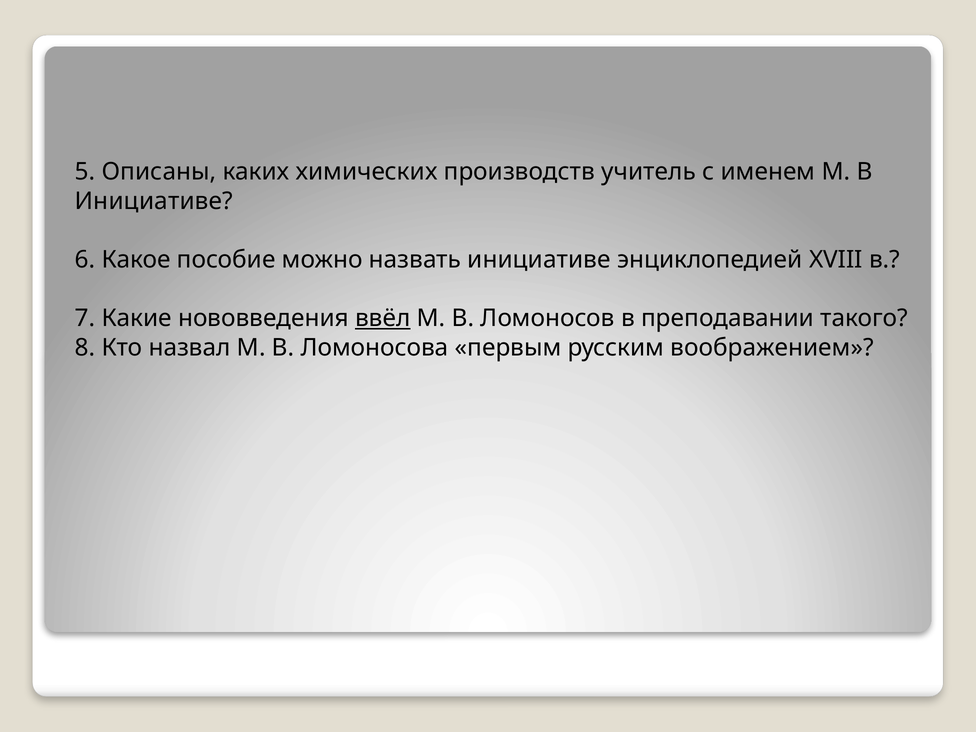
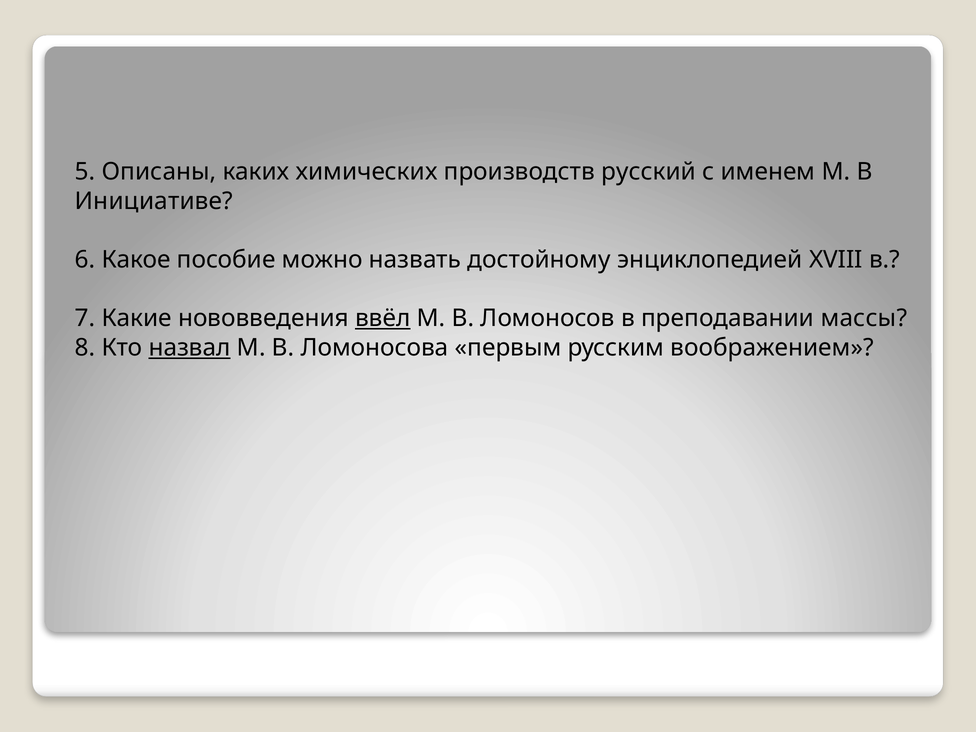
учитель: учитель -> русский (649, 172)
назвать инициативе: инициативе -> достойному (539, 260)
такого: такого -> массы (864, 318)
назвал underline: none -> present (190, 348)
